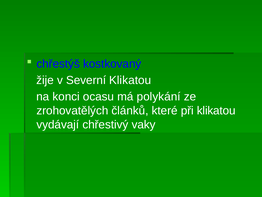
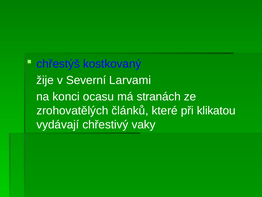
Severní Klikatou: Klikatou -> Larvami (130, 80)
polykání: polykání -> stranách (159, 96)
